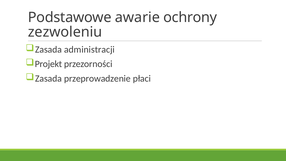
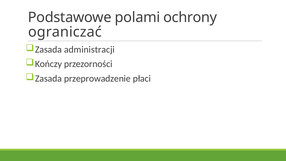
awarie: awarie -> polami (137, 17)
zezwoleniu: zezwoleniu -> ograniczać (65, 32)
Projekt: Projekt -> Kończy (48, 64)
